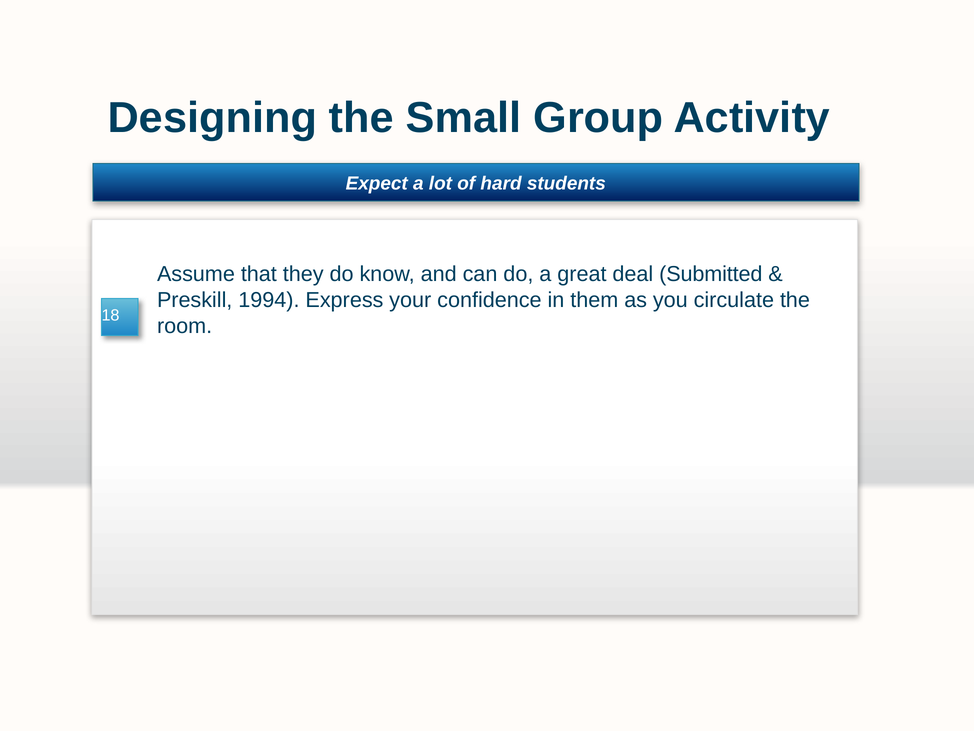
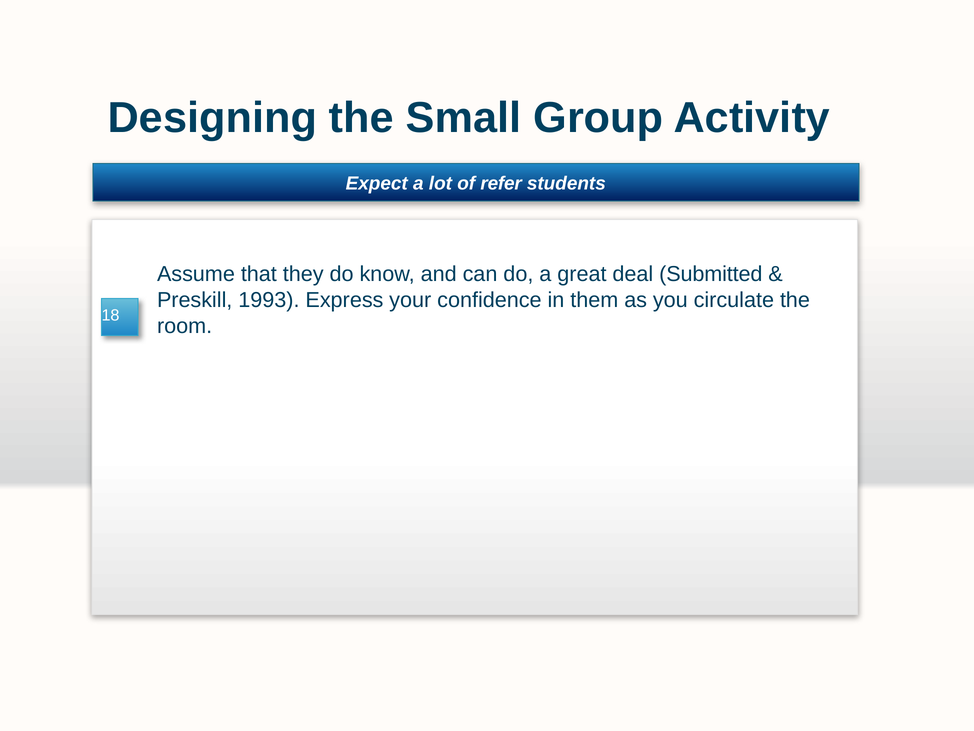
hard: hard -> refer (501, 183)
1994: 1994 -> 1993 (269, 300)
